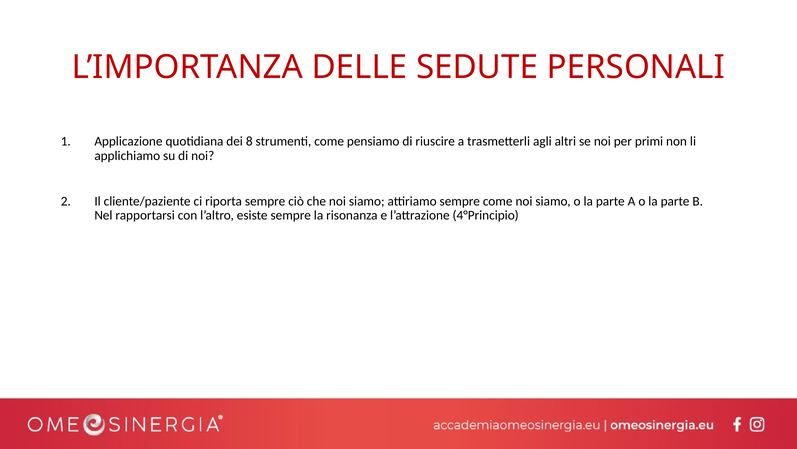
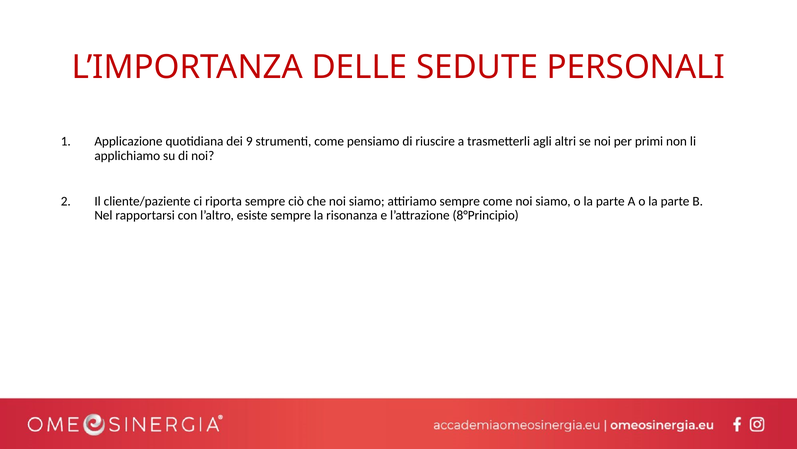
8: 8 -> 9 (249, 141)
4°Principio: 4°Principio -> 8°Principio (486, 215)
